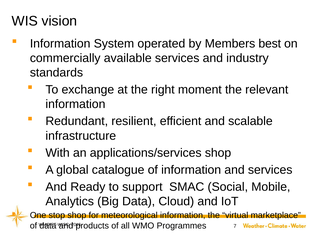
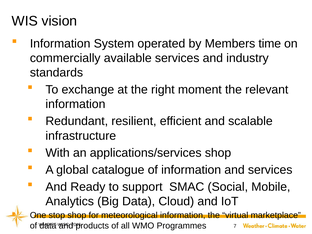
Members best: best -> time (270, 43)
